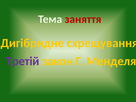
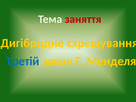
Третій colour: purple -> blue (23, 61)
